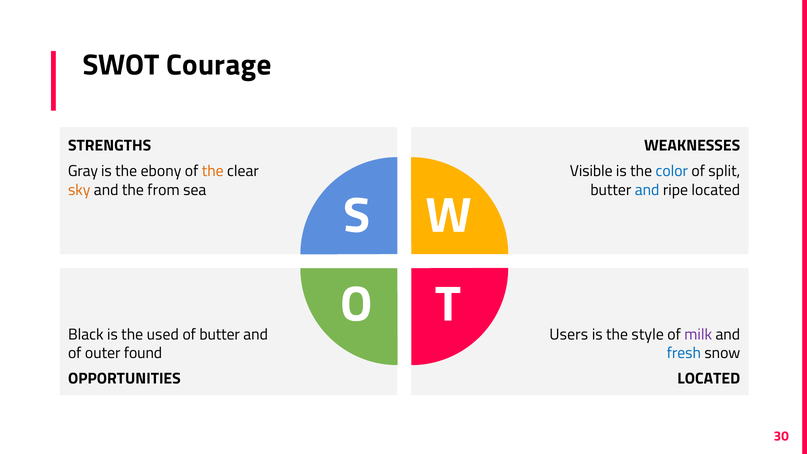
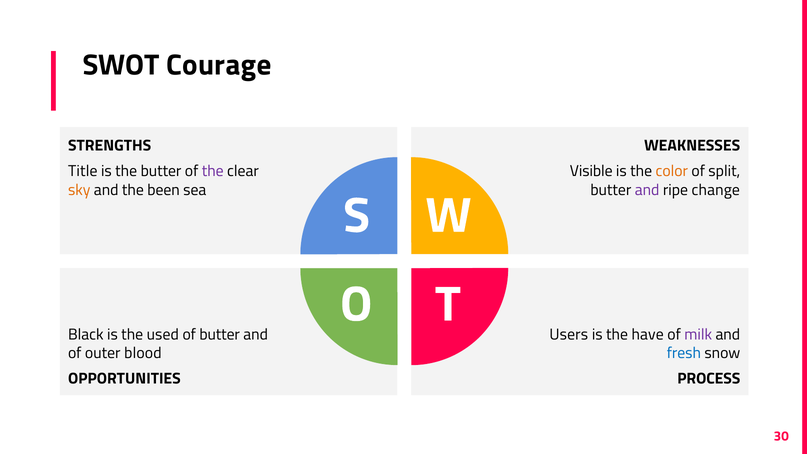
Gray: Gray -> Title (83, 171)
the ebony: ebony -> butter (161, 171)
the colour: orange -> purple (213, 171)
color colour: blue -> orange (672, 171)
from: from -> been (164, 190)
and colour: blue -> purple (647, 190)
ripe located: located -> change (716, 190)
style: style -> have (648, 334)
found: found -> blood (143, 353)
LOCATED: LOCATED -> PROCESS (709, 379)
